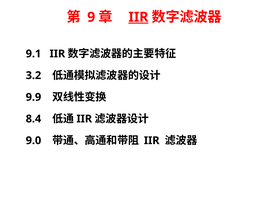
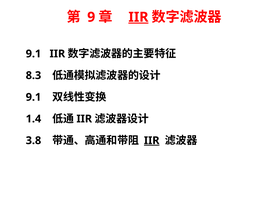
3.2: 3.2 -> 8.3 (33, 76)
9.9: 9.9 -> 9.1 (33, 97)
8.4: 8.4 -> 1.4 (33, 119)
9.0: 9.0 -> 3.8 (33, 141)
IIR underline: none -> present (152, 141)
